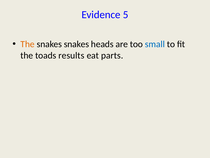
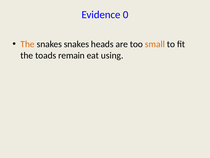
5: 5 -> 0 (126, 15)
small colour: blue -> orange (155, 44)
results: results -> remain (71, 55)
parts: parts -> using (112, 55)
